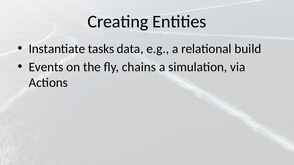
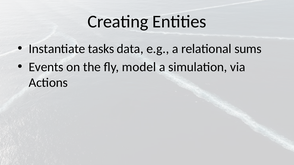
build: build -> sums (248, 49)
chains: chains -> model (139, 67)
